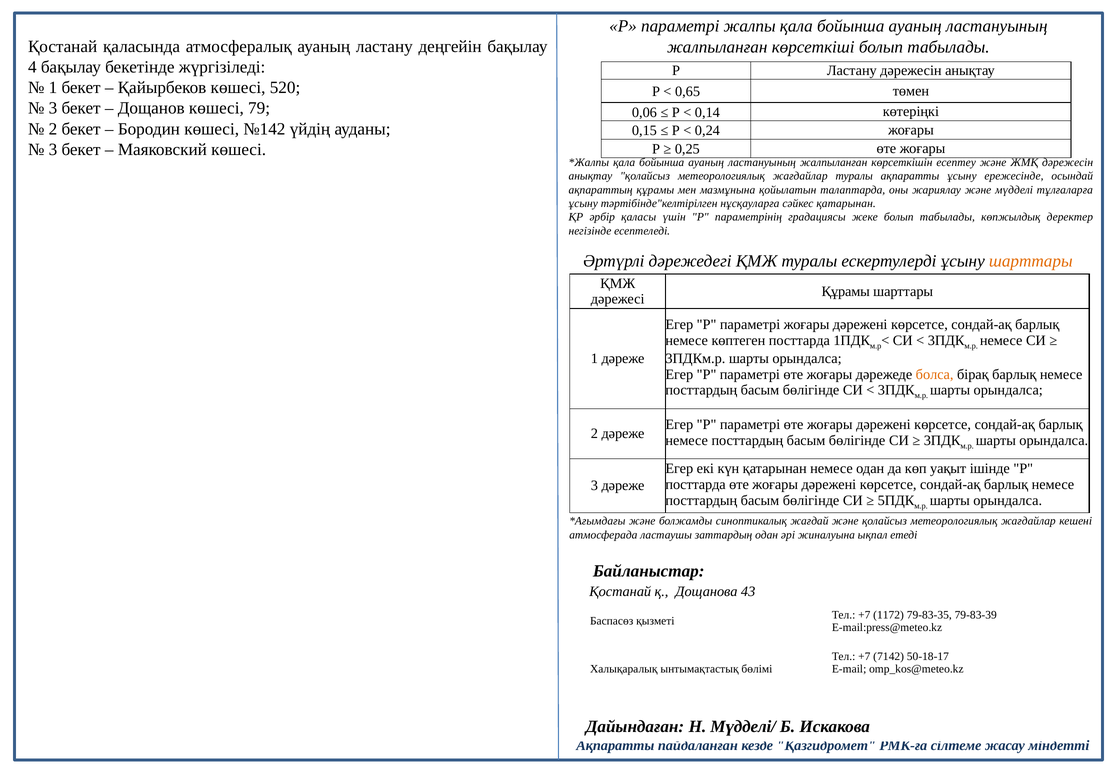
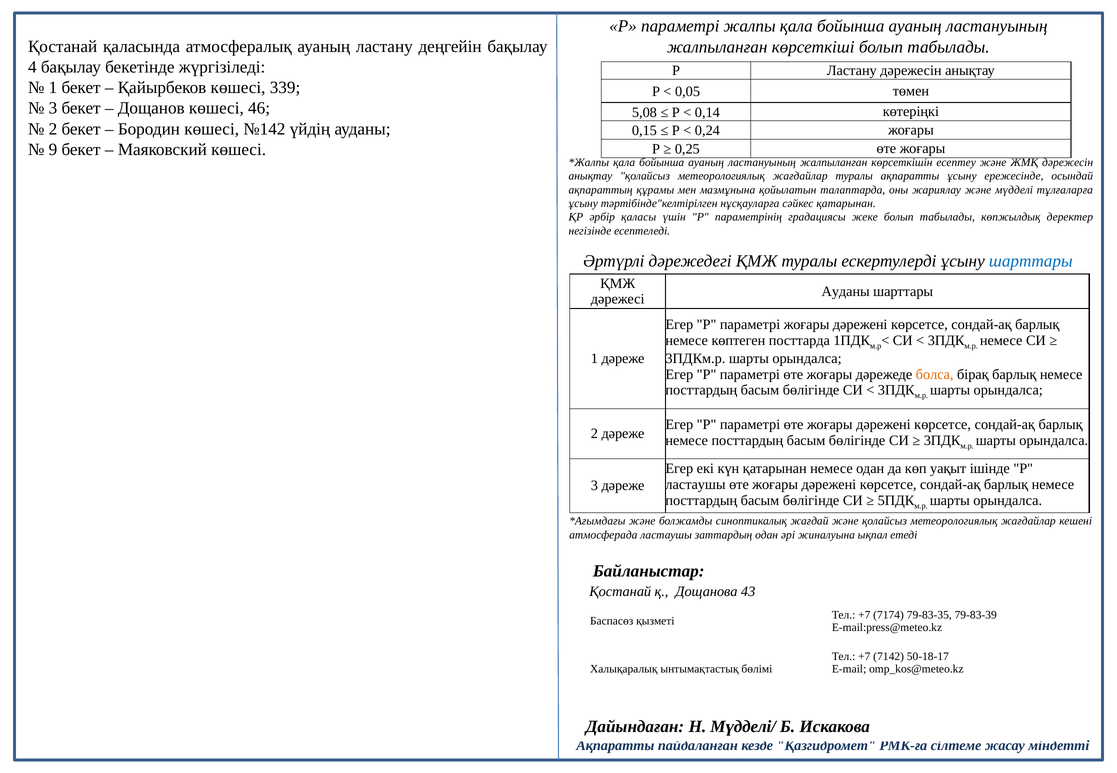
520: 520 -> 339 (285, 88)
0,65: 0,65 -> 0,05 (688, 91)
79: 79 -> 46 (259, 108)
0,06: 0,06 -> 5,08 (644, 112)
3: 3 -> 9 (53, 150)
шарттары colour: orange -> blue (1031, 261)
Құрамы: Құрамы -> Ауданы (846, 291)
посттарда: посттарда -> ластаушы (696, 485)
1172: 1172 -> 7174 (889, 615)
